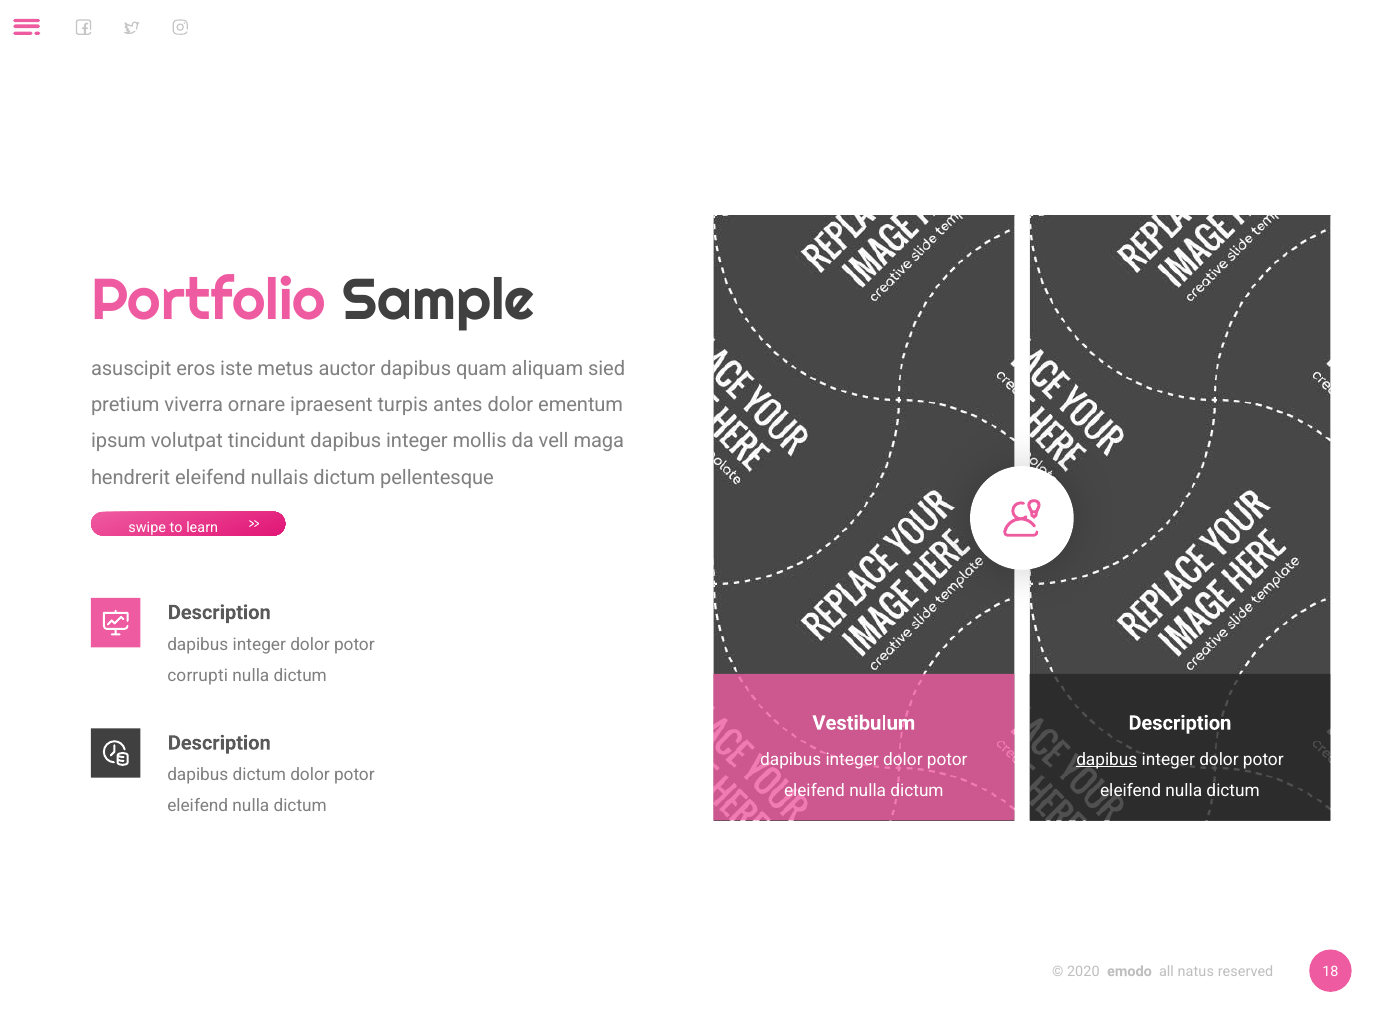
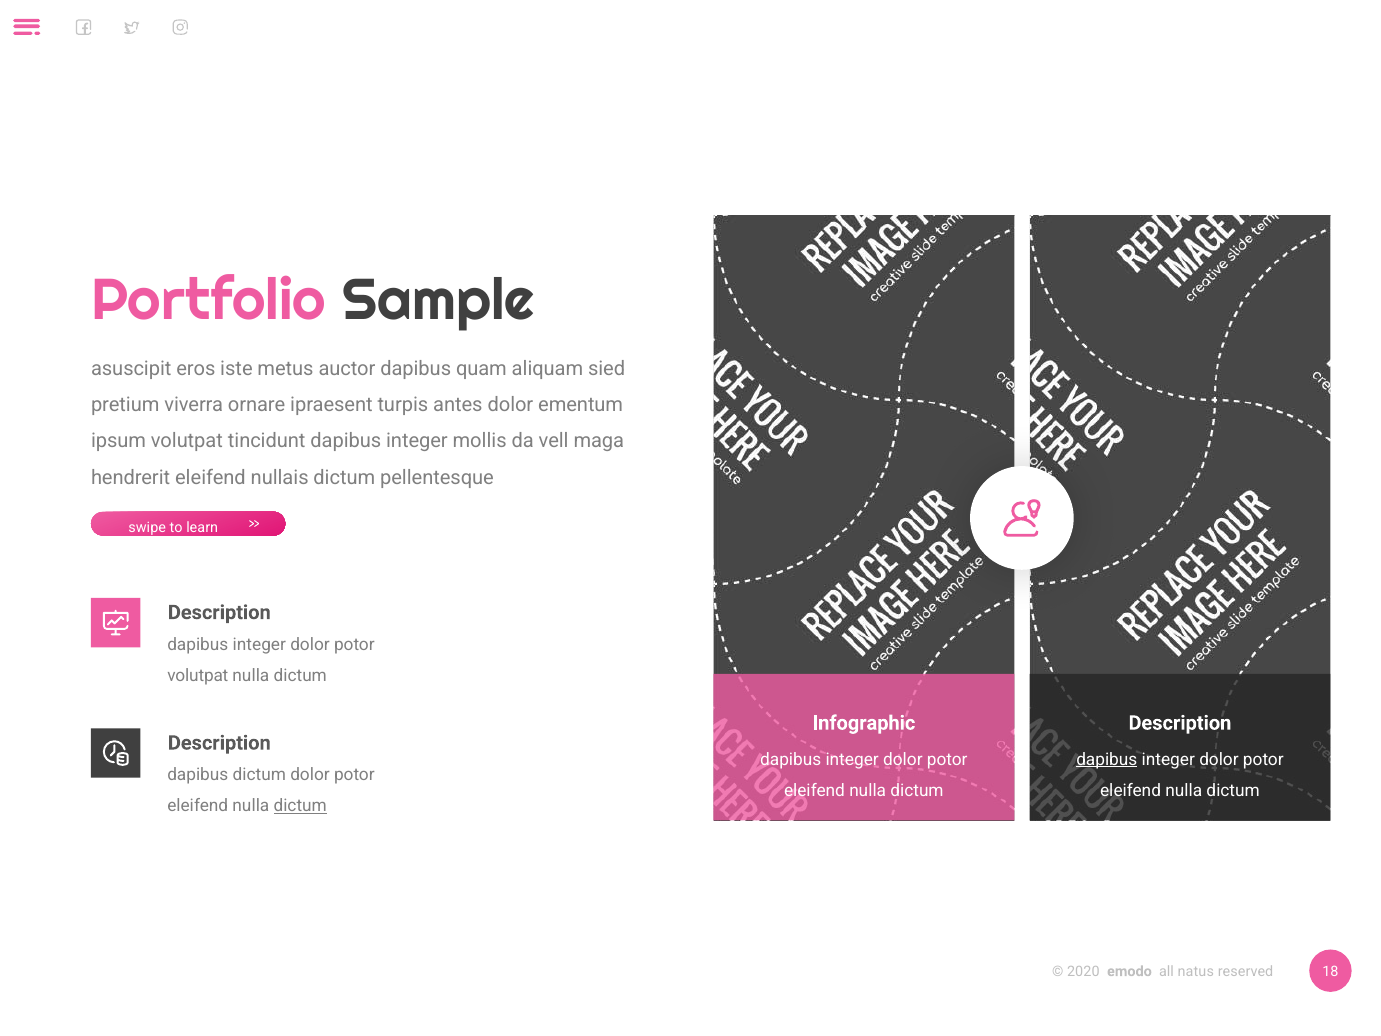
corrupti: corrupti -> volutpat (198, 676)
Vestibulum: Vestibulum -> Infographic (864, 723)
dictum underline: none -> present (300, 806)
